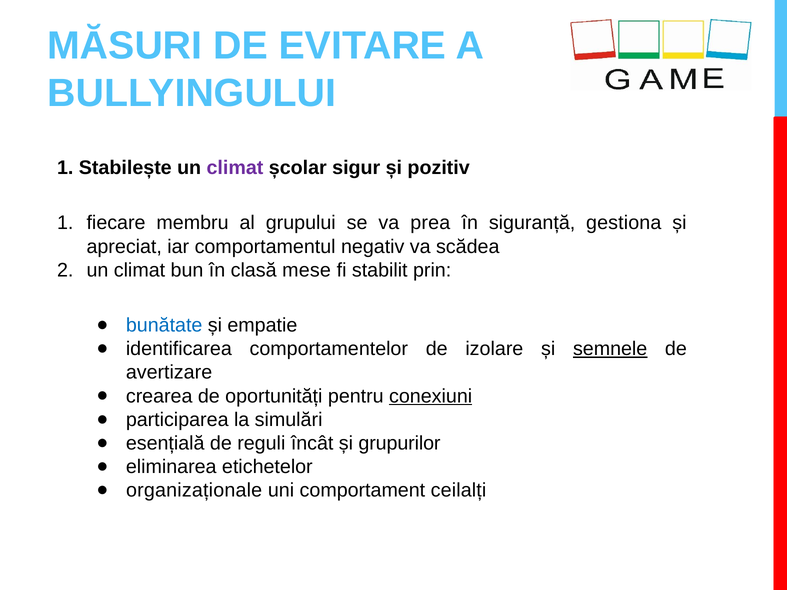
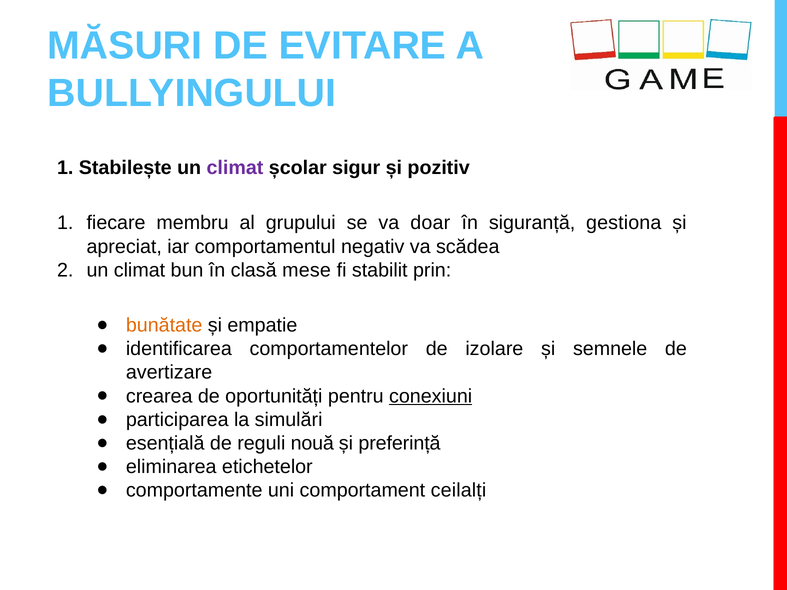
prea: prea -> doar (430, 223)
bunătate colour: blue -> orange (164, 325)
semnele underline: present -> none (610, 349)
încât: încât -> nouă (312, 443)
grupurilor: grupurilor -> preferință (399, 443)
organizaționale: organizaționale -> comportamente (194, 491)
